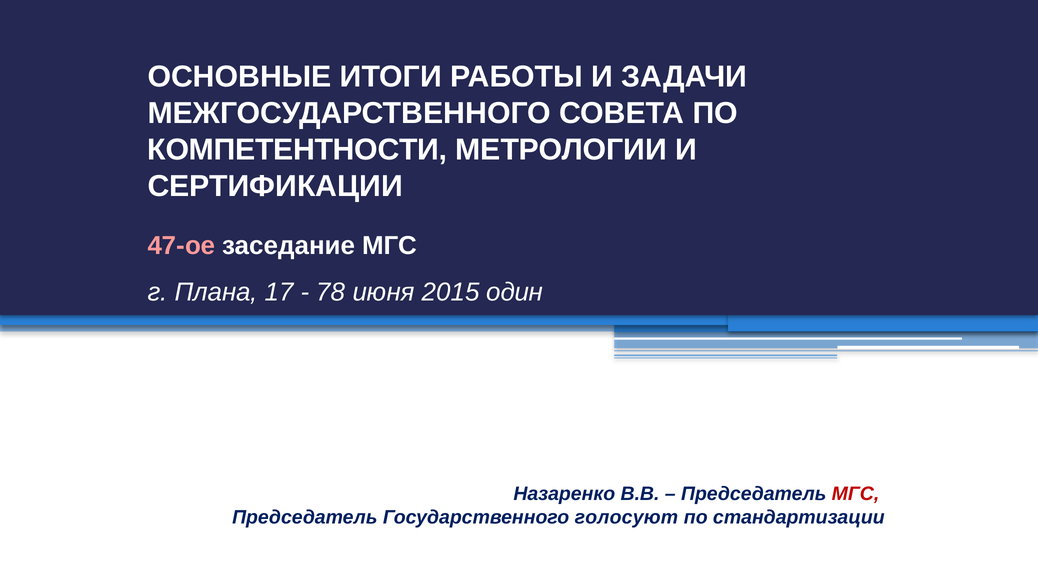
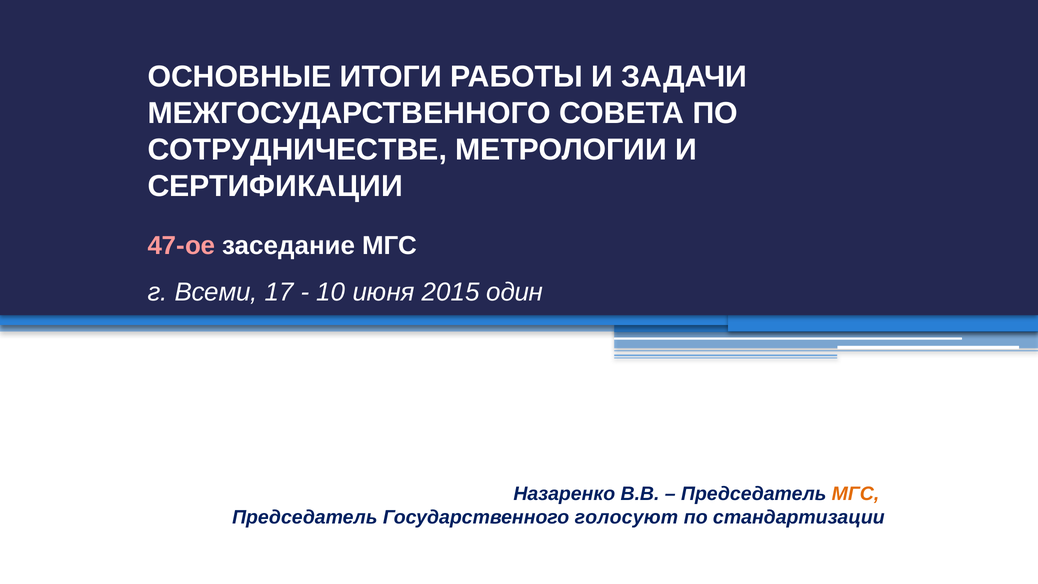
КОМПЕТЕНТНОСТИ: КОМПЕТЕНТНОСТИ -> СОТРУДНИЧЕСТВЕ (297, 150)
Плана: Плана -> Всеми (216, 292)
78: 78 -> 10 (331, 292)
МГС colour: red -> orange (856, 494)
